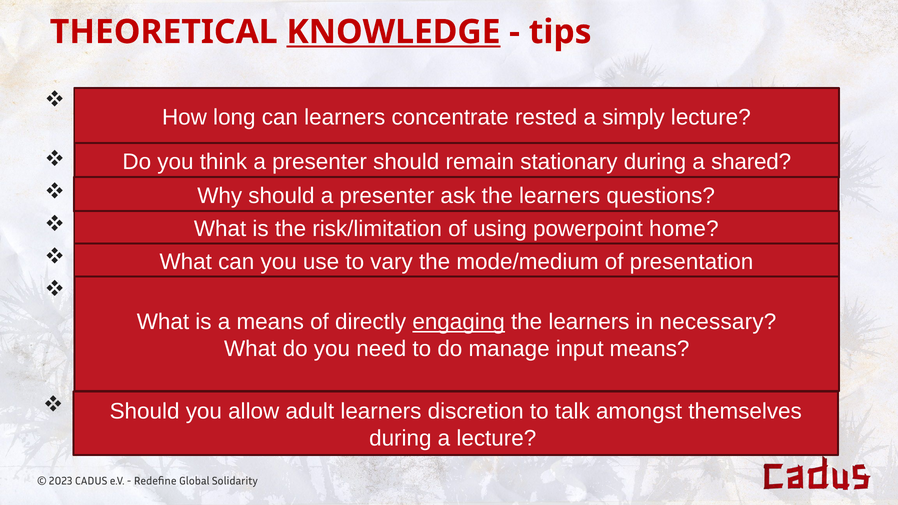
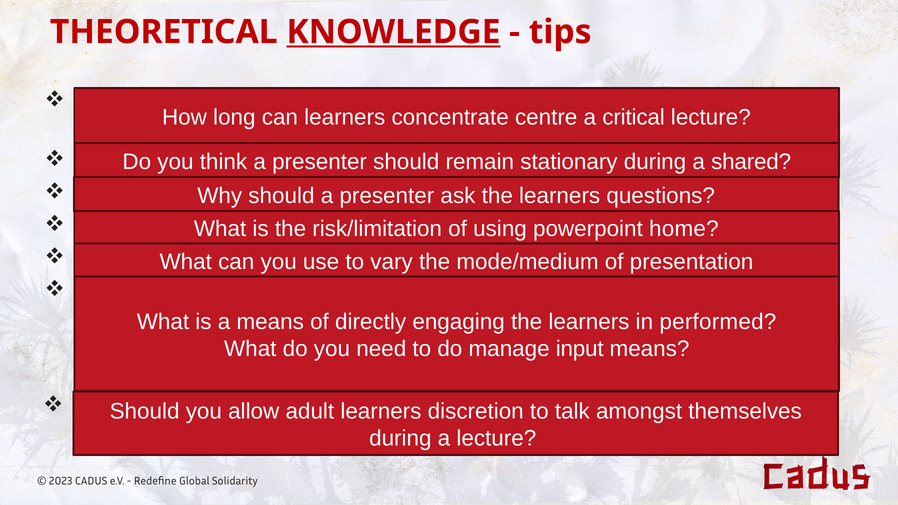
rested: rested -> centre (546, 117)
simply: simply -> critical (634, 117)
engaging underline: present -> none (459, 322)
necessary: necessary -> performed (718, 322)
